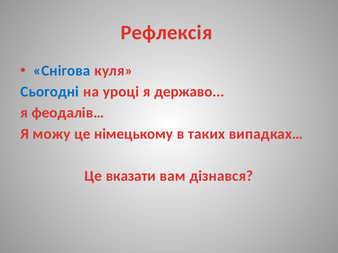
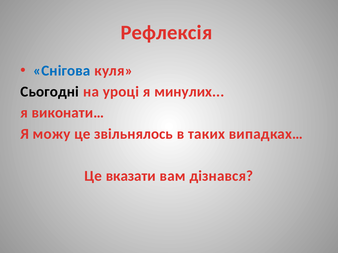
Сьогодні colour: blue -> black (50, 92)
державо: державо -> минулих (189, 92)
феодалів…: феодалів… -> виконати… (68, 113)
німецькому: німецькому -> звільнялось (134, 134)
